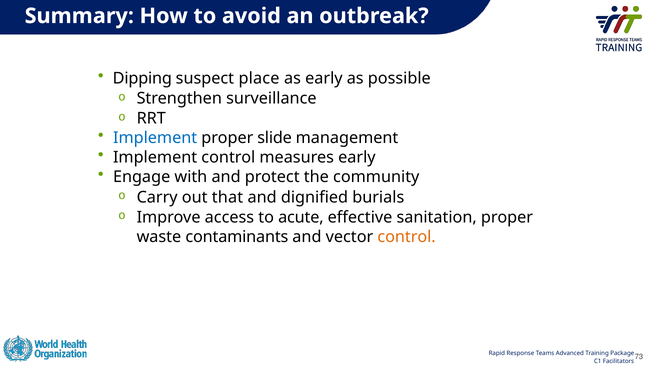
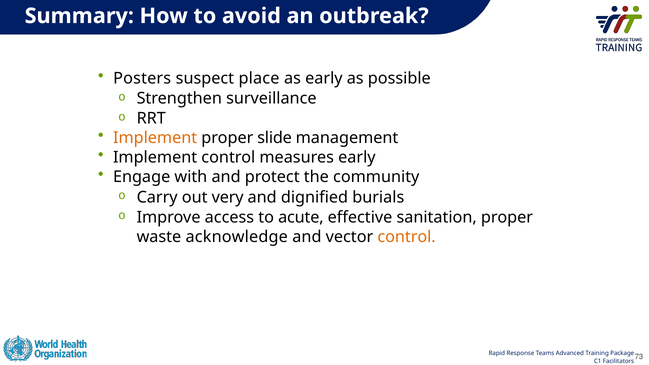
Dipping: Dipping -> Posters (142, 78)
Implement colour: blue -> orange (155, 138)
that: that -> very (228, 197)
contaminants: contaminants -> acknowledge (237, 237)
